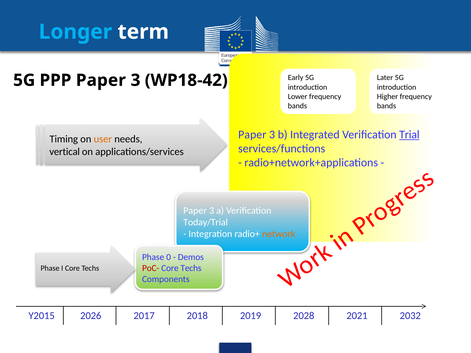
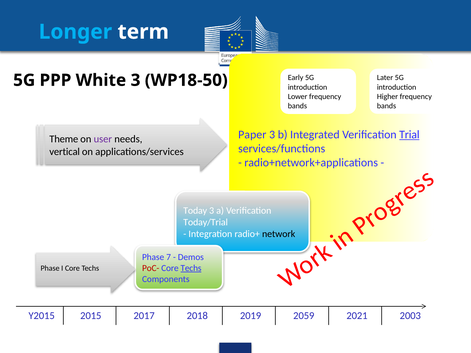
PPP Paper: Paper -> White (101, 80)
WP18-42: WP18-42 -> WP18-50 (186, 80)
Timing: Timing -> Theme (64, 139)
user colour: orange -> purple (103, 139)
Paper: Paper -> Today (195, 211)
network colour: orange -> black (279, 234)
0: 0 -> 7 (169, 257)
Techs underline: none -> present (191, 268)
2026: 2026 -> 2015 (91, 316)
2028: 2028 -> 2059 (304, 316)
2032: 2032 -> 2003 (410, 316)
